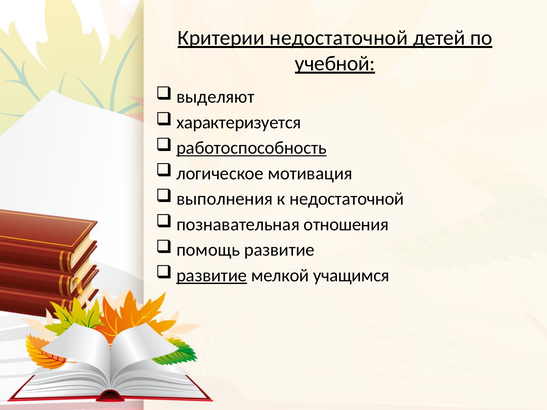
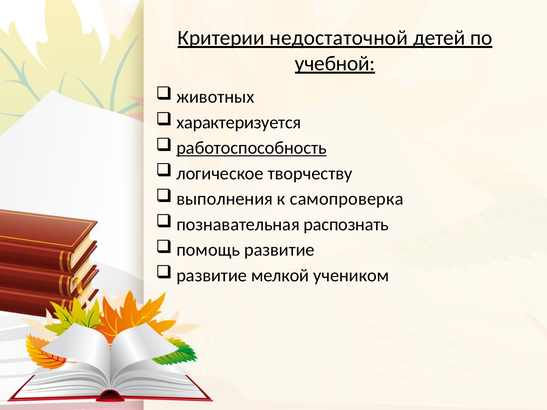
выделяют: выделяют -> животных (215, 97)
мотивация: мотивация -> творчеству (310, 174)
к недостаточной: недостаточной -> самопроверка (347, 199)
отношения: отношения -> распознать (346, 225)
развитие underline: present -> none (212, 276)
учащимся: учащимся -> учеником (351, 276)
